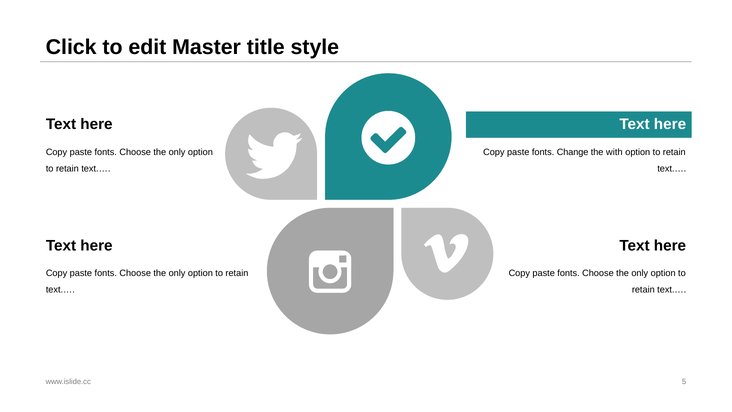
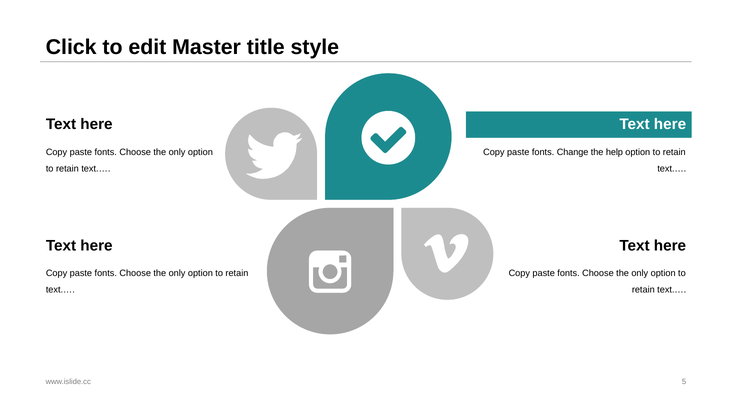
with: with -> help (614, 152)
